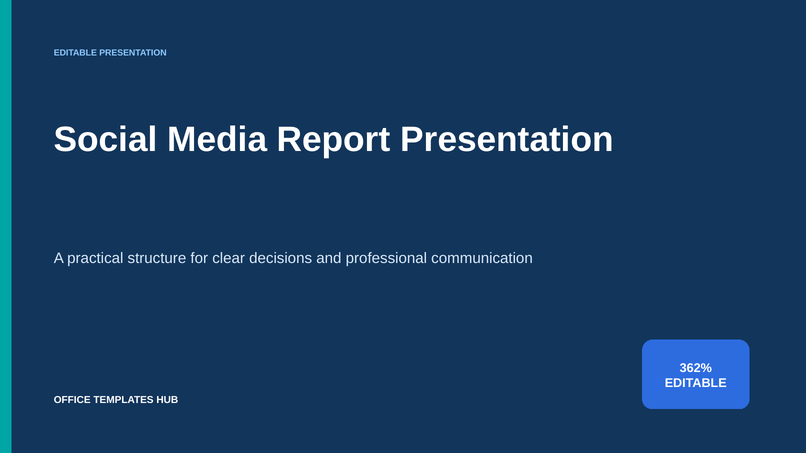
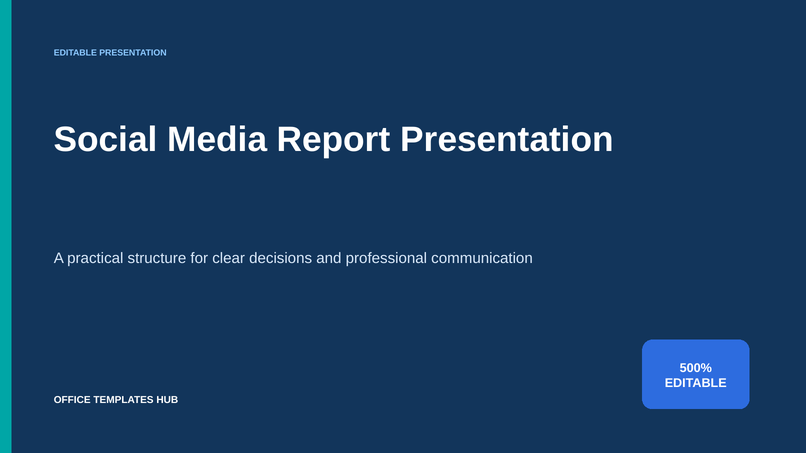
362%: 362% -> 500% (696, 368)
